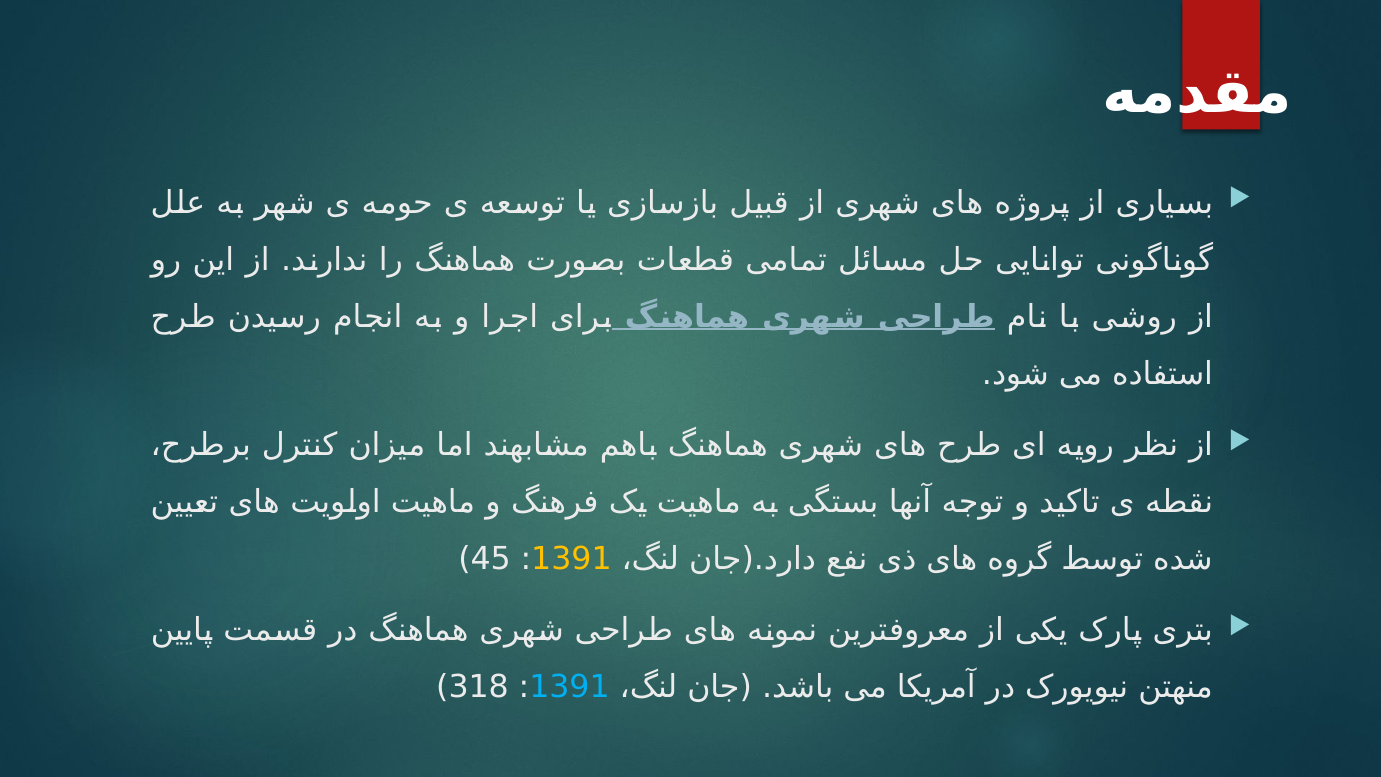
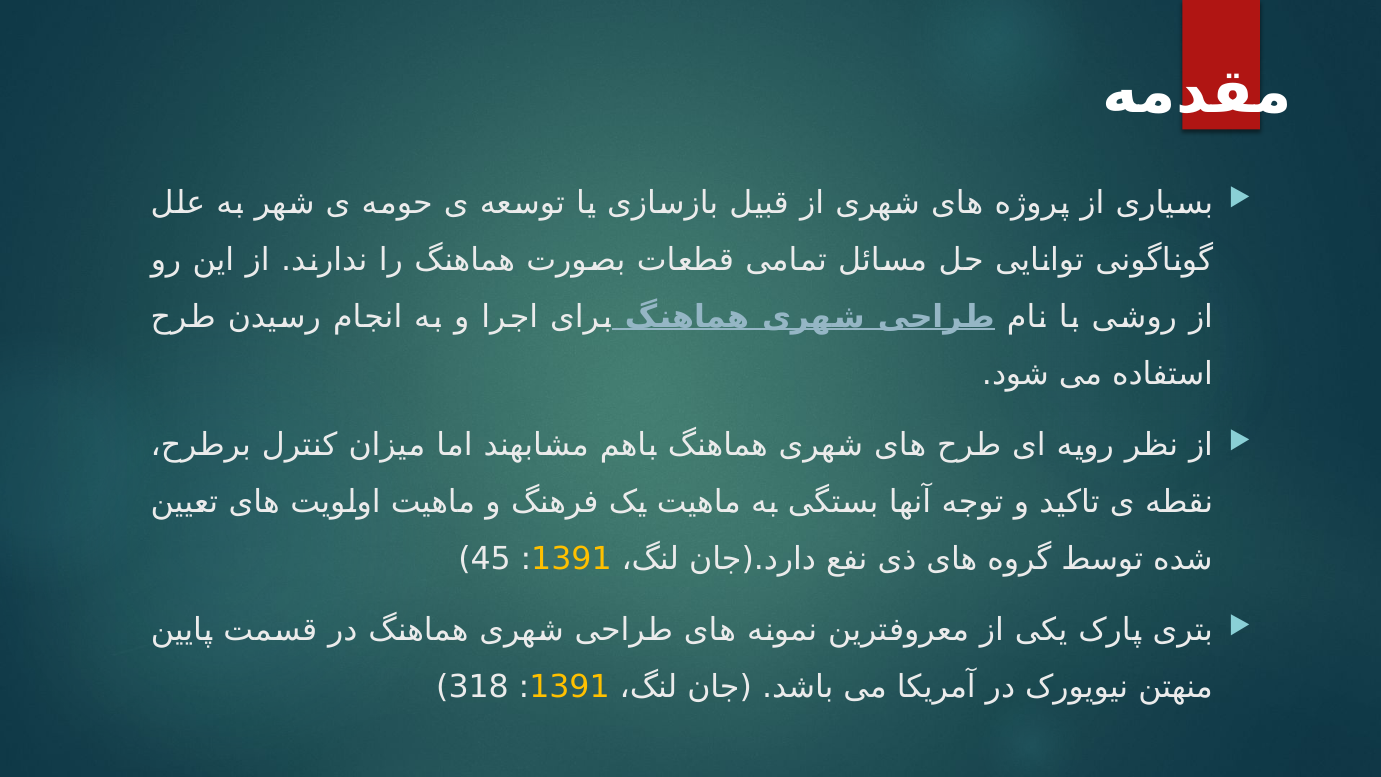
1391 colour: light blue -> yellow (570, 687)
